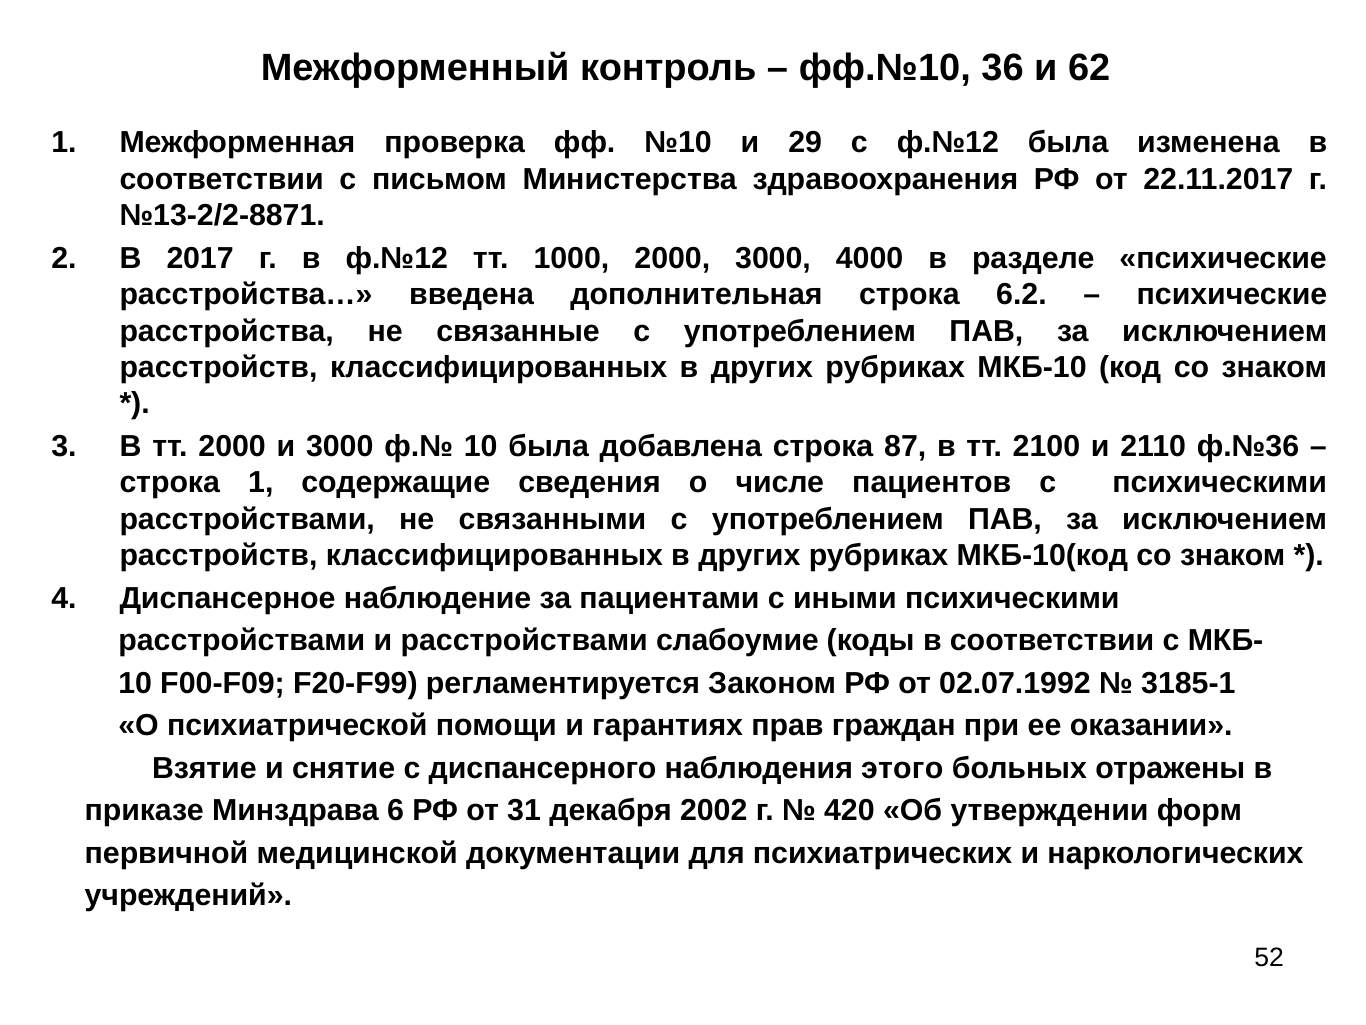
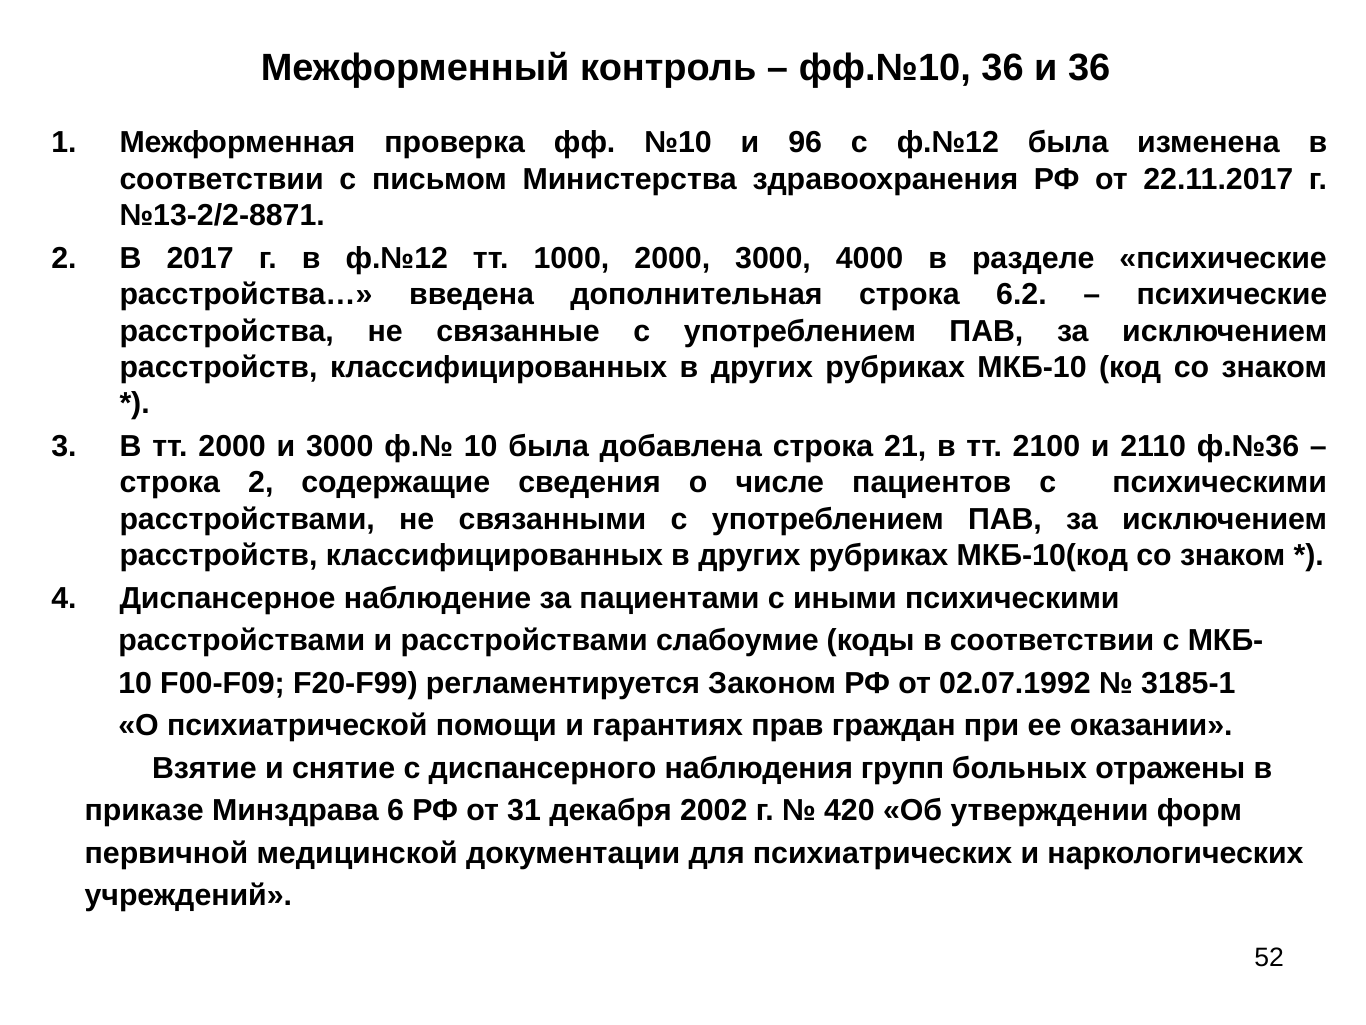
и 62: 62 -> 36 (1089, 68)
29: 29 -> 96 (805, 143)
87: 87 -> 21 (905, 446)
строка 1: 1 -> 2 (261, 483)
этого: этого -> групп (903, 768)
